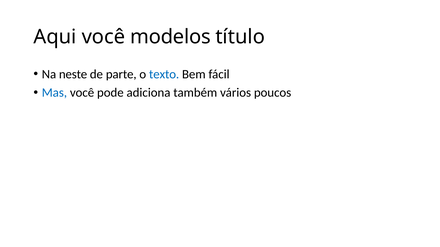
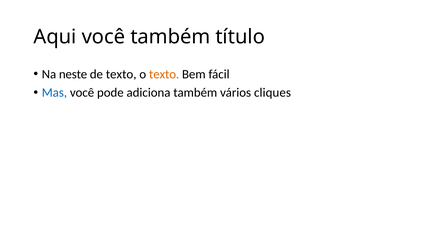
você modelos: modelos -> também (170, 37)
de parte: parte -> texto (121, 74)
texto colour: blue -> orange (164, 74)
poucos: poucos -> cliques (273, 93)
